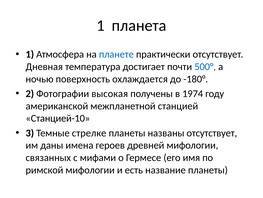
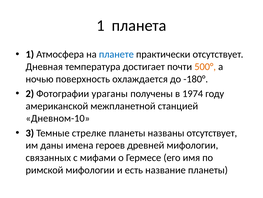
500° colour: blue -> orange (205, 66)
высокая: высокая -> ураганы (110, 93)
Станцией-10: Станцией-10 -> Дневном-10 (58, 118)
